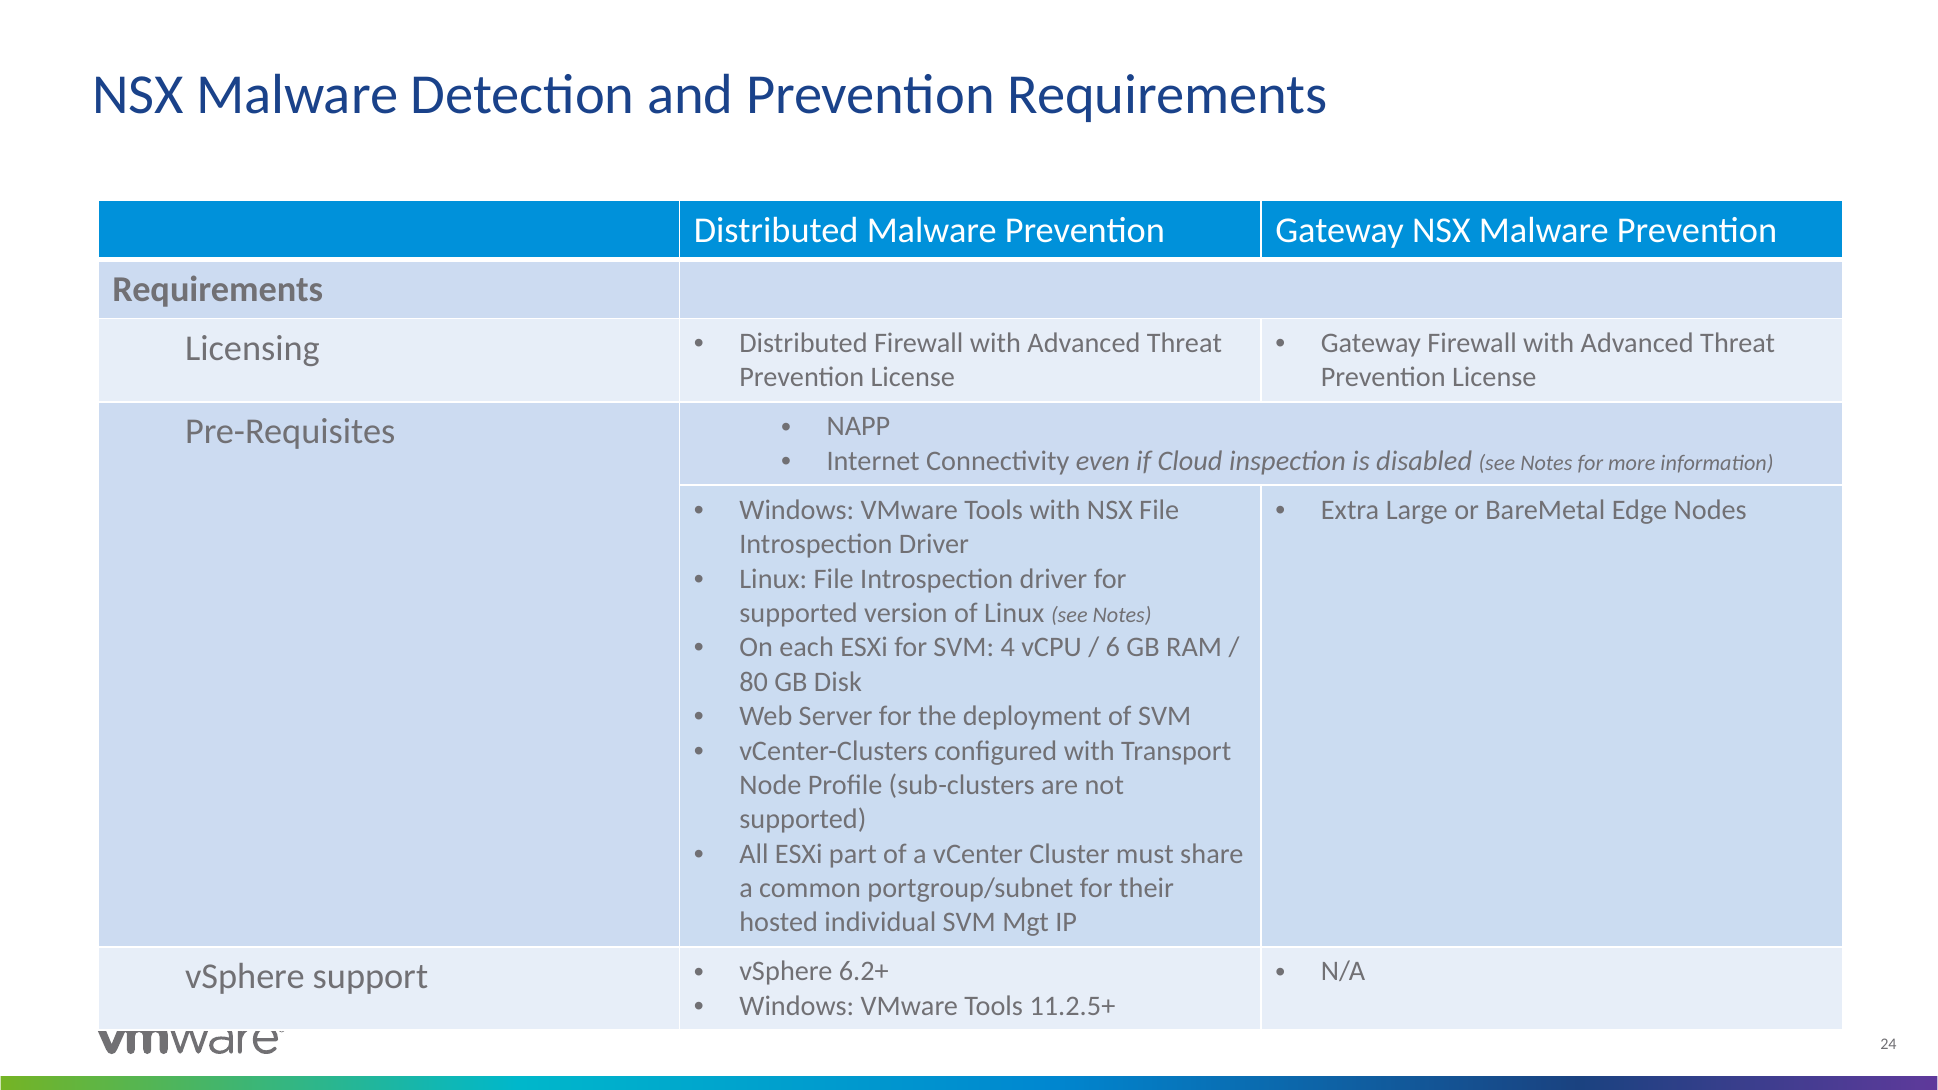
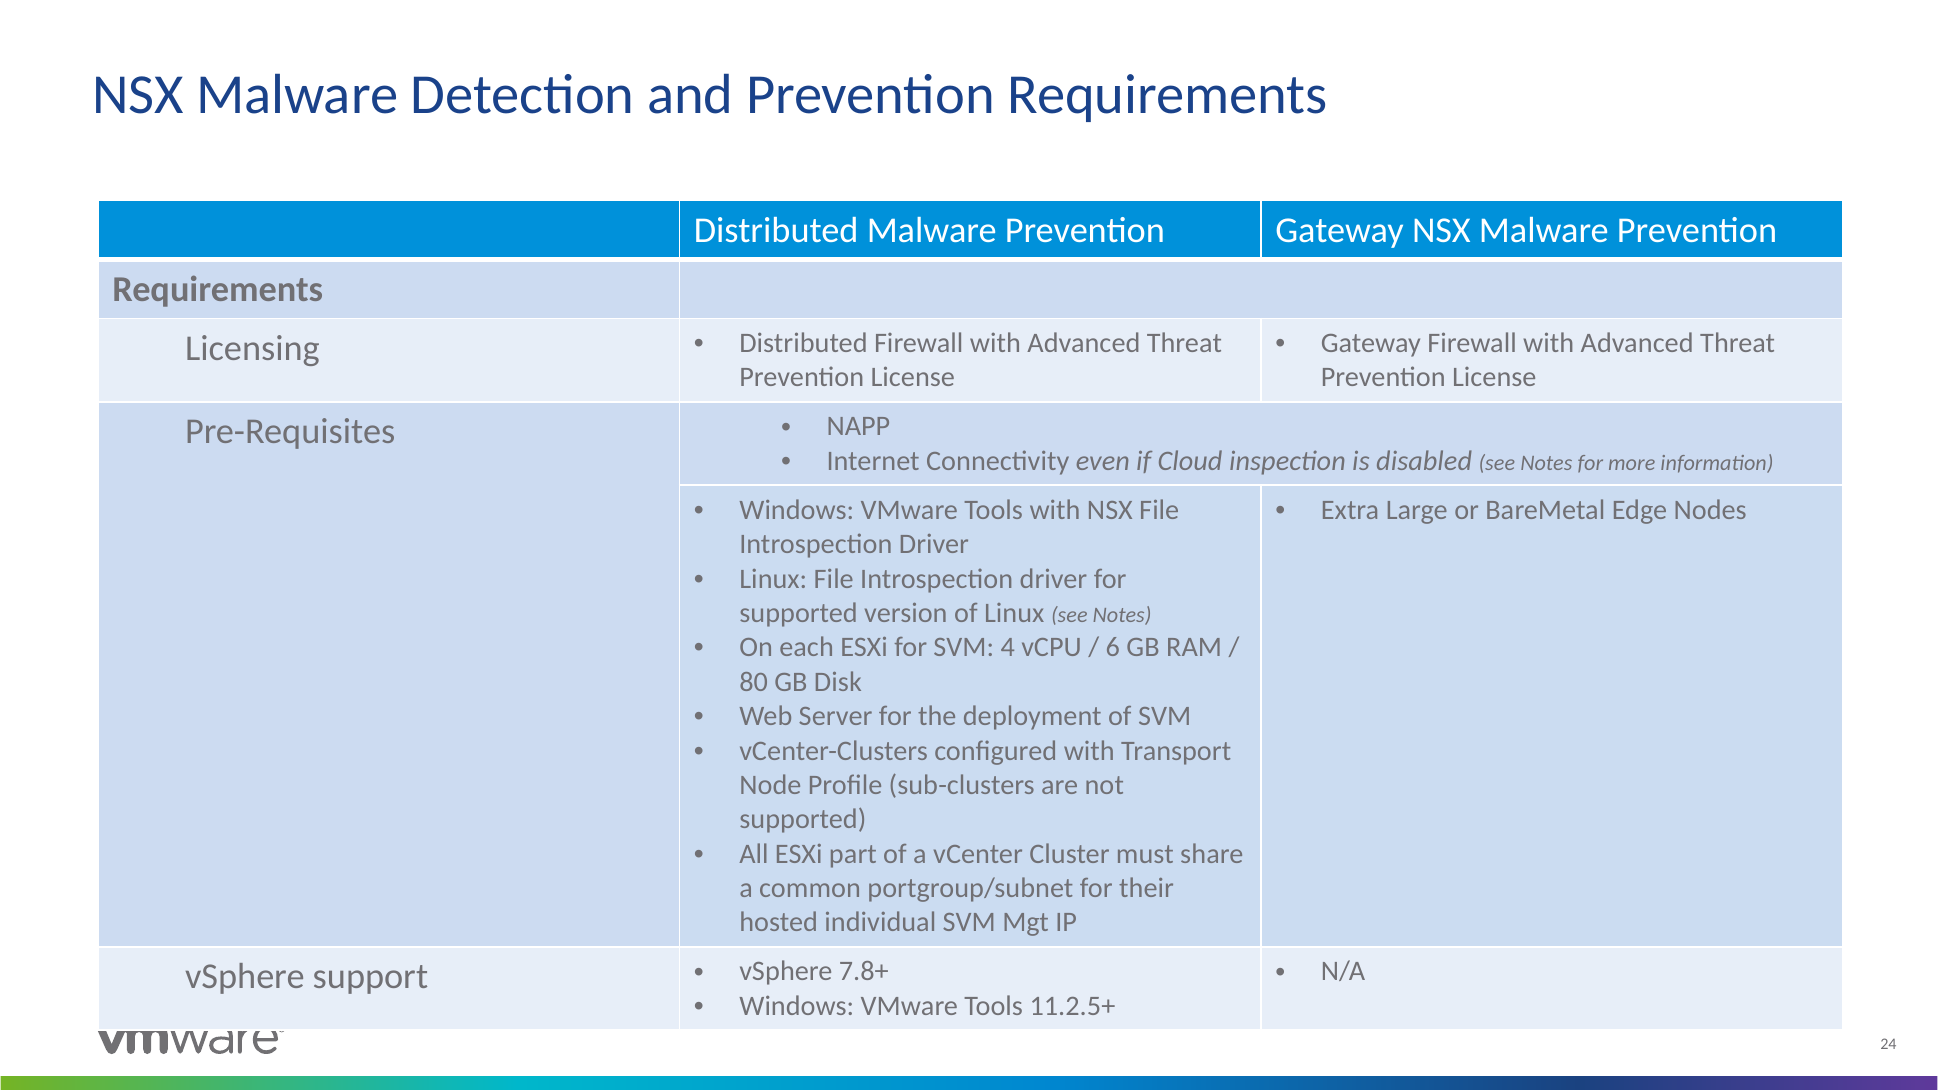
6.2+: 6.2+ -> 7.8+ (864, 972)
